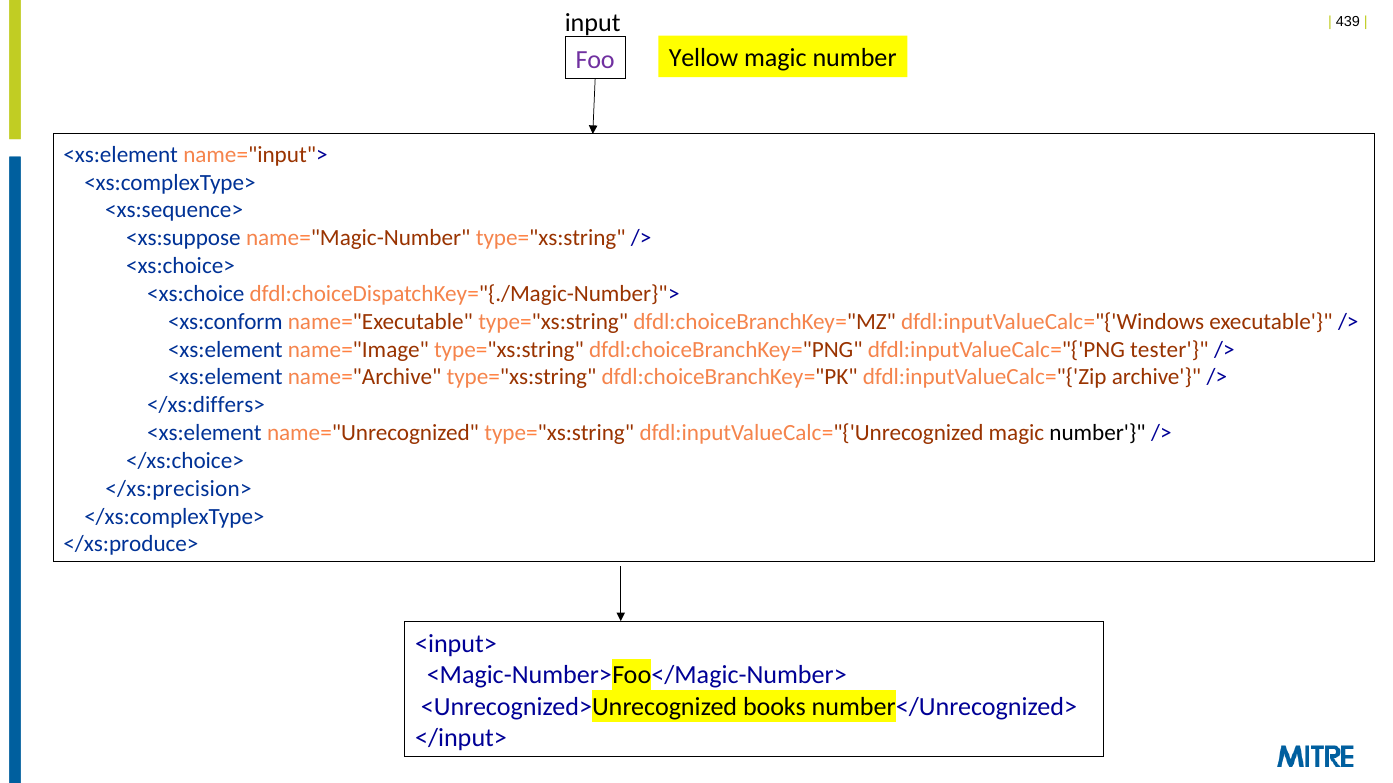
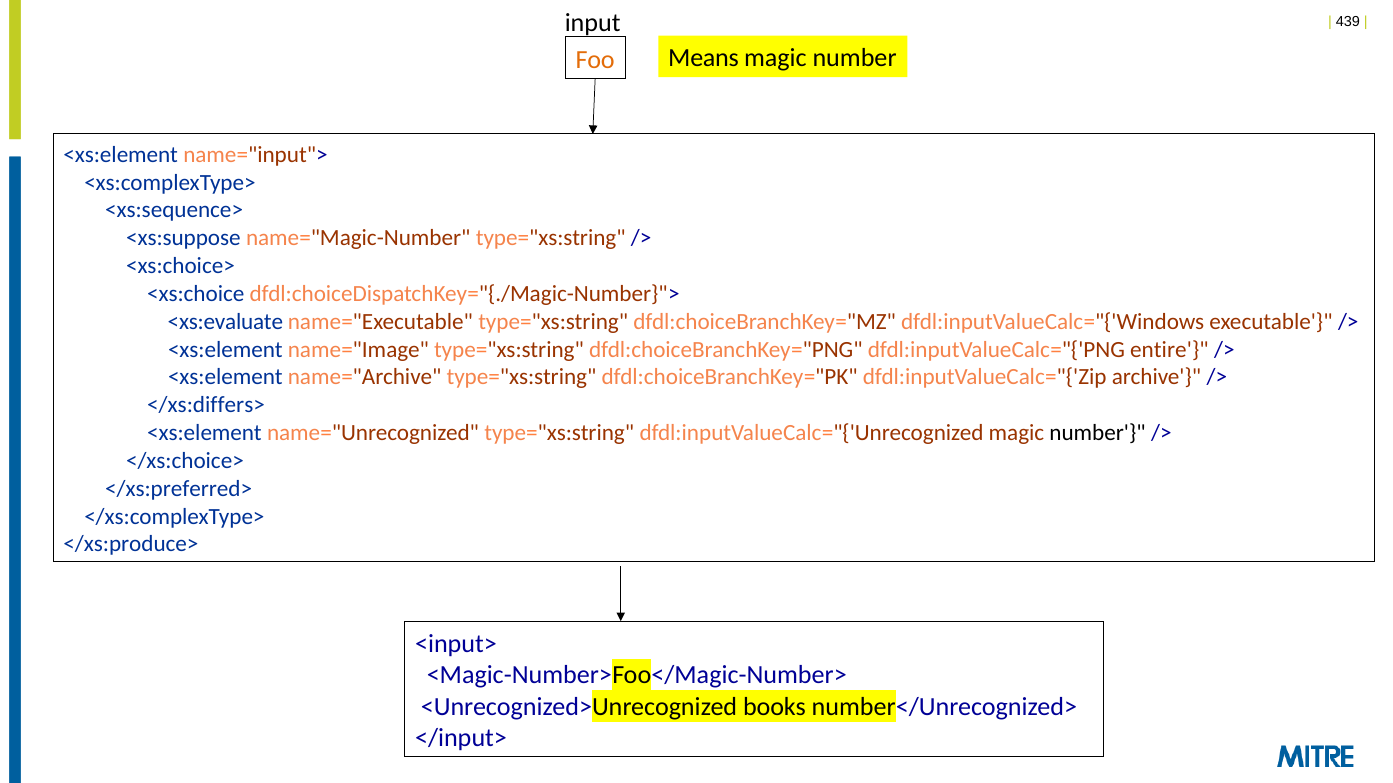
Yellow: Yellow -> Means (704, 58)
Foo colour: purple -> orange (595, 59)
<xs:conform: <xs:conform -> <xs:evaluate (225, 322)
tester: tester -> entire (1169, 350)
</xs:precision>: </xs:precision> -> </xs:preferred> (179, 489)
